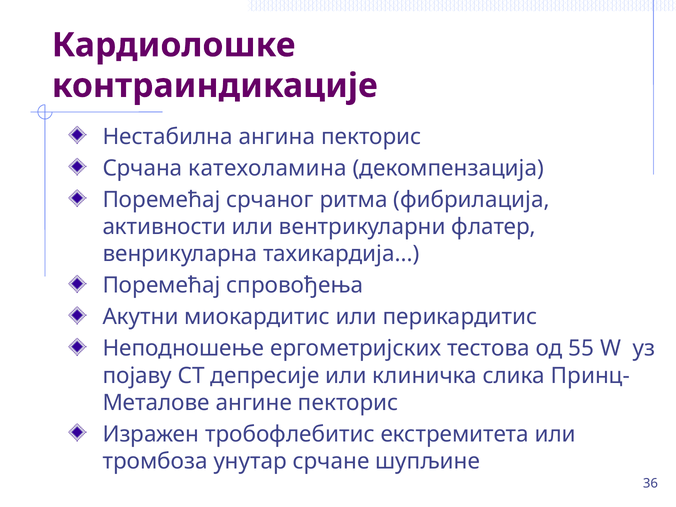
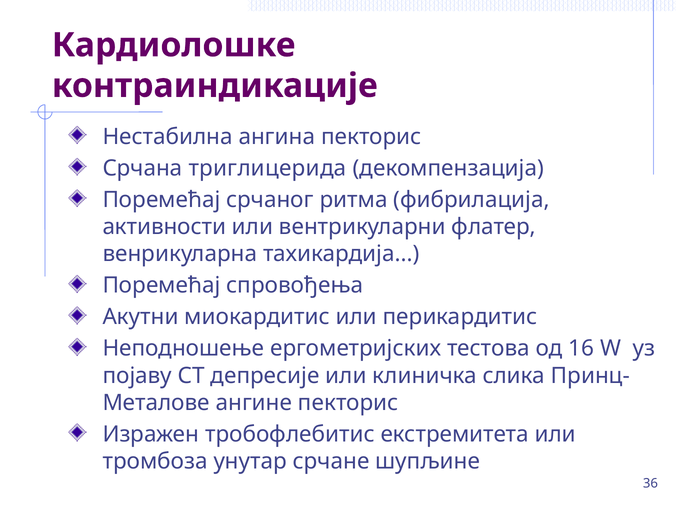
катехоламина: катехоламина -> триглицерида (268, 168)
55: 55 -> 16 (581, 349)
